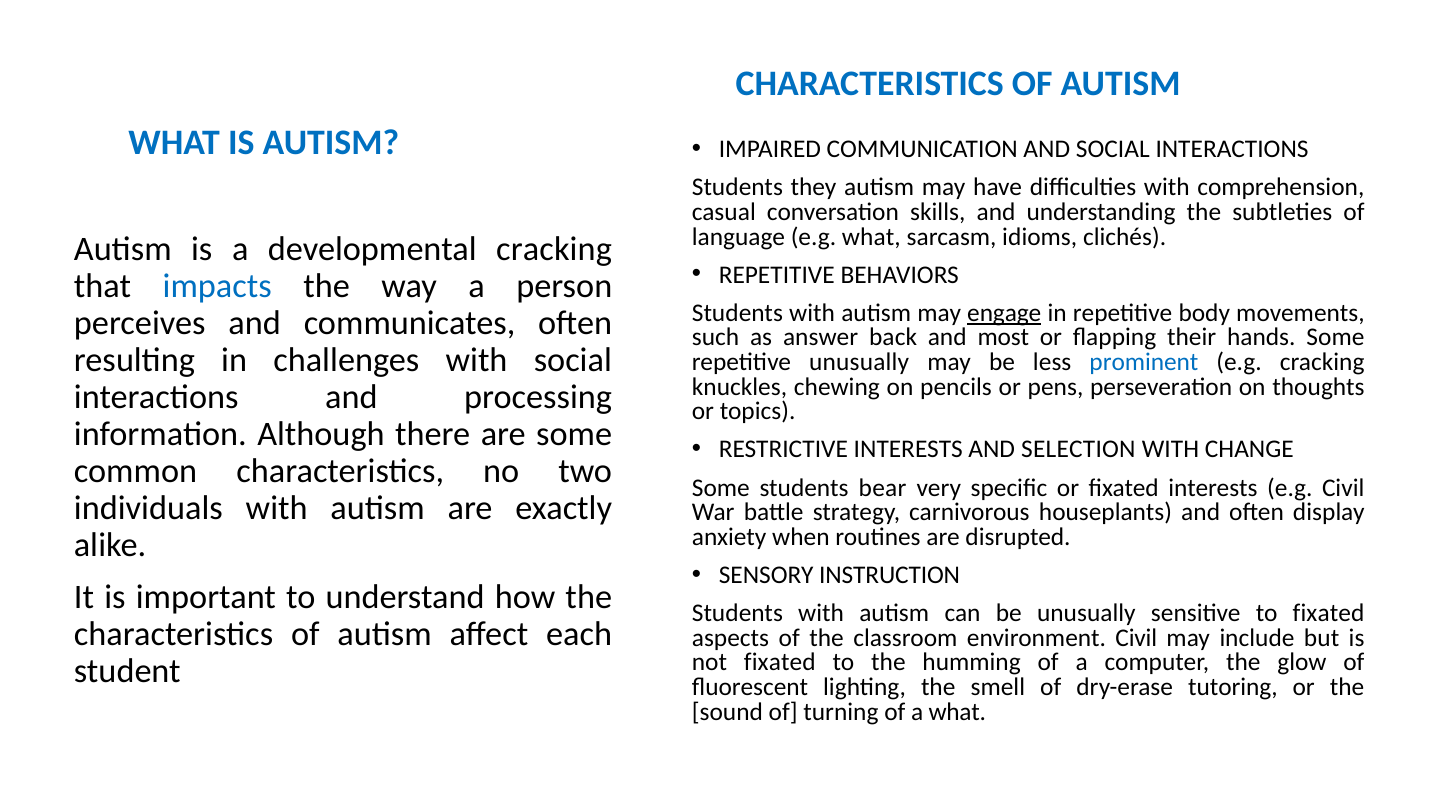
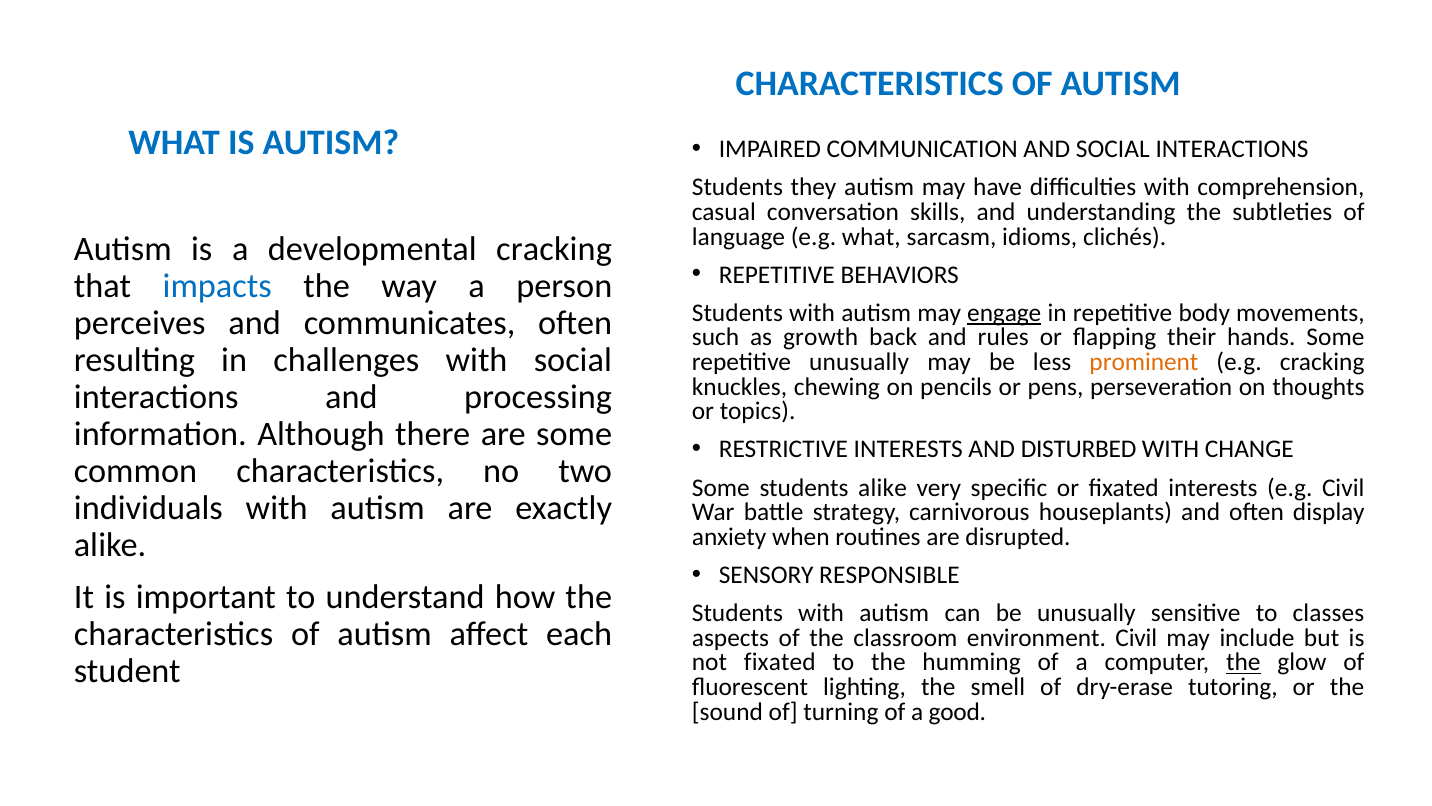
answer: answer -> growth (821, 337)
most: most -> rules (1003, 337)
prominent colour: blue -> orange (1144, 362)
SELECTION: SELECTION -> DISTURBED (1079, 449)
students bear: bear -> alike (883, 487)
INSTRUCTION: INSTRUCTION -> RESPONSIBLE (889, 575)
to fixated: fixated -> classes (1329, 613)
the underline: none -> present (1243, 662)
a what: what -> good (957, 711)
